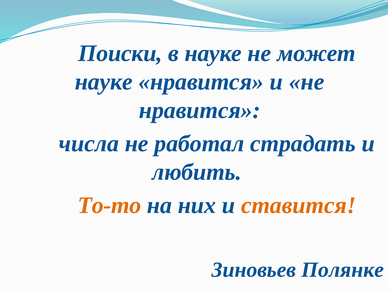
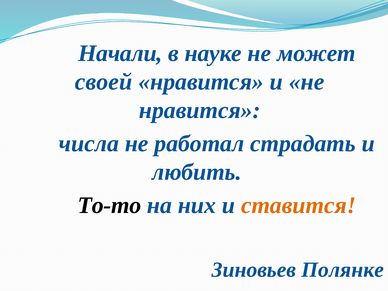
Поиски: Поиски -> Начали (120, 53)
науке: науке -> своей (104, 82)
То-то colour: orange -> black (109, 205)
